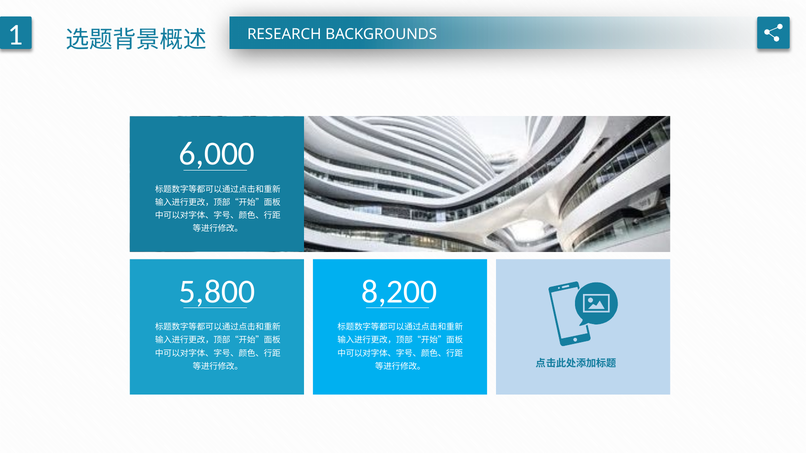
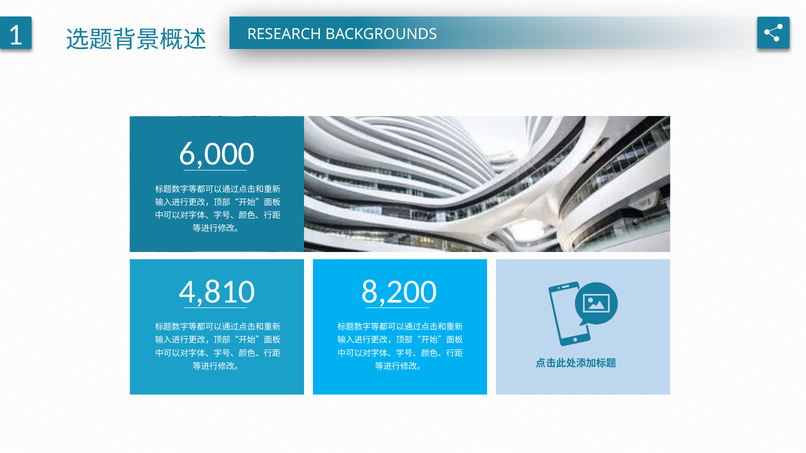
5,800: 5,800 -> 4,810 (217, 292)
